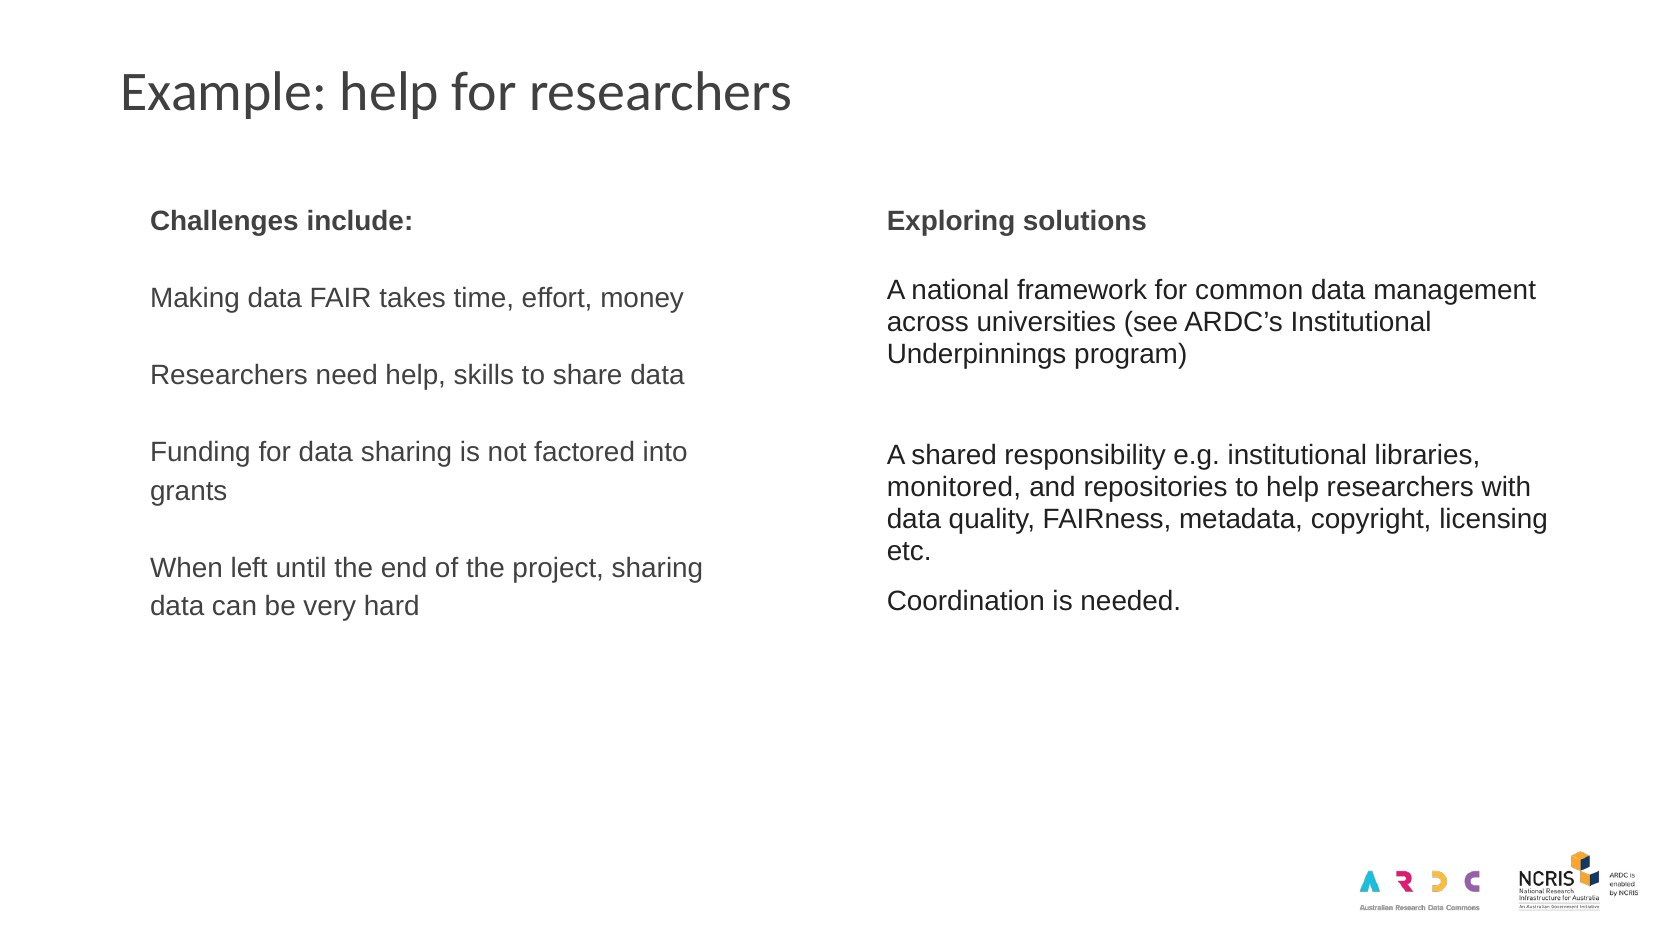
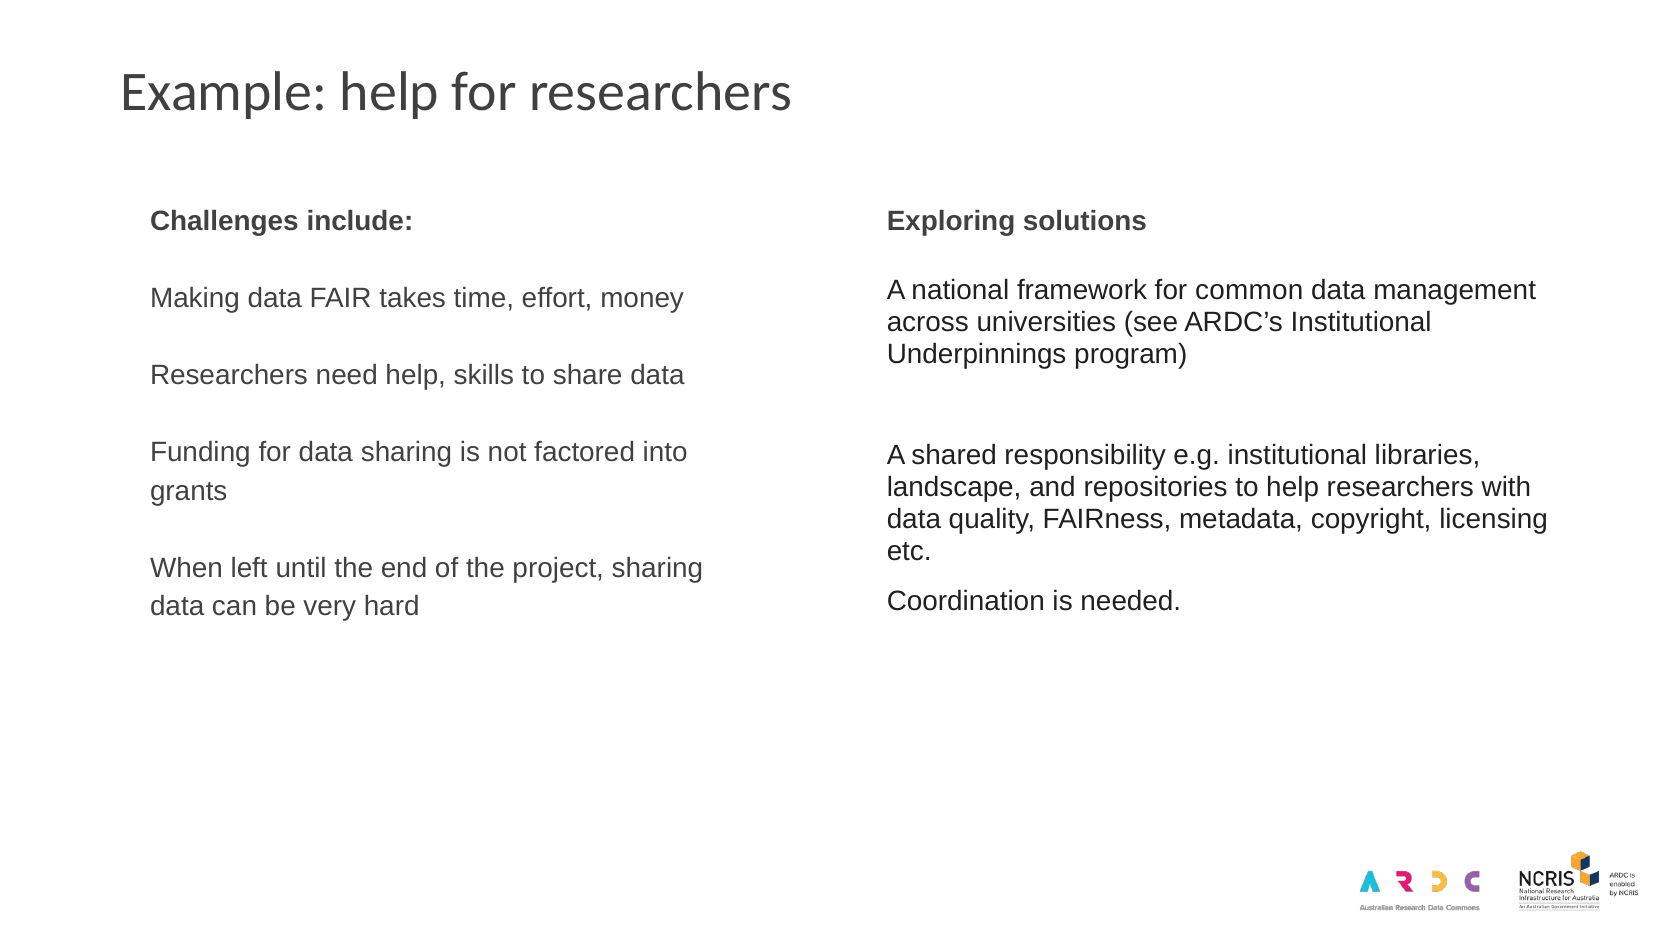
monitored: monitored -> landscape (954, 487)
